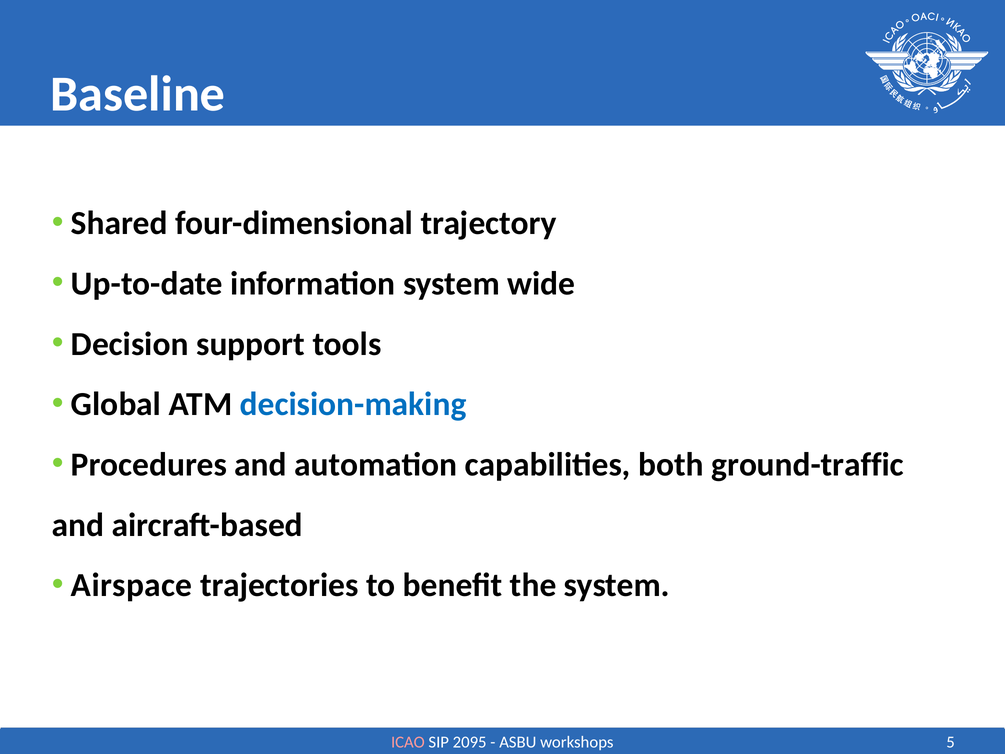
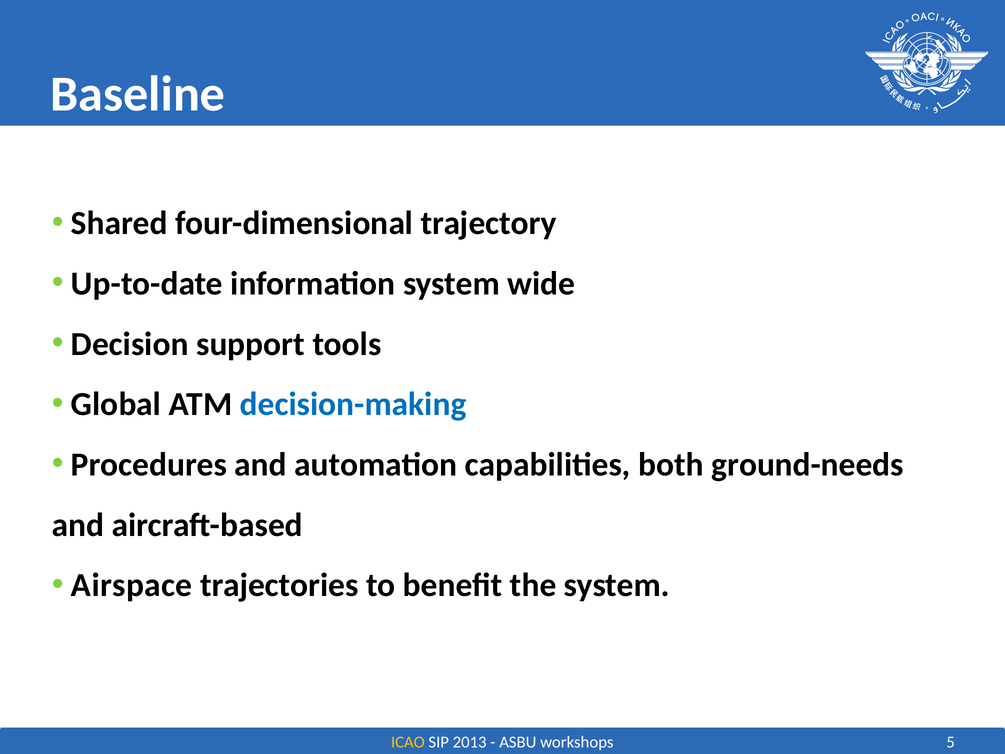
ground-traffic: ground-traffic -> ground-needs (808, 465)
ICAO colour: pink -> yellow (408, 742)
2095: 2095 -> 2013 (470, 742)
